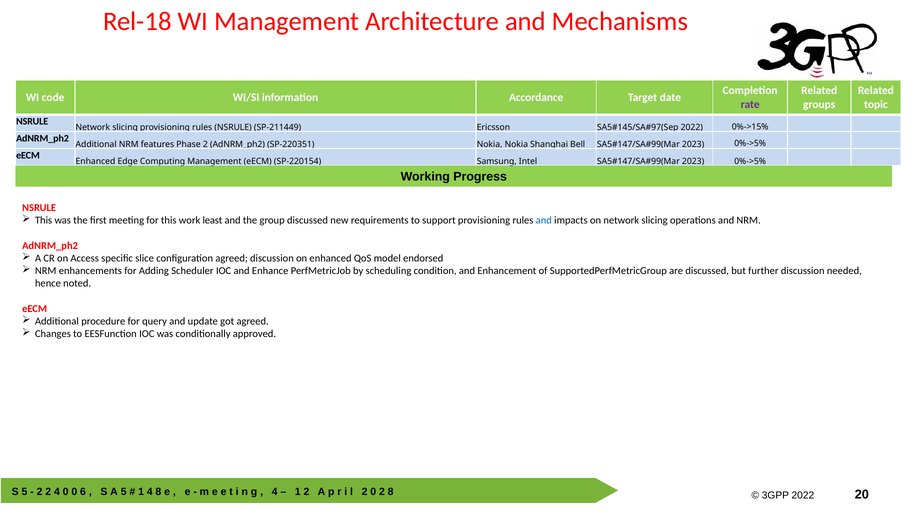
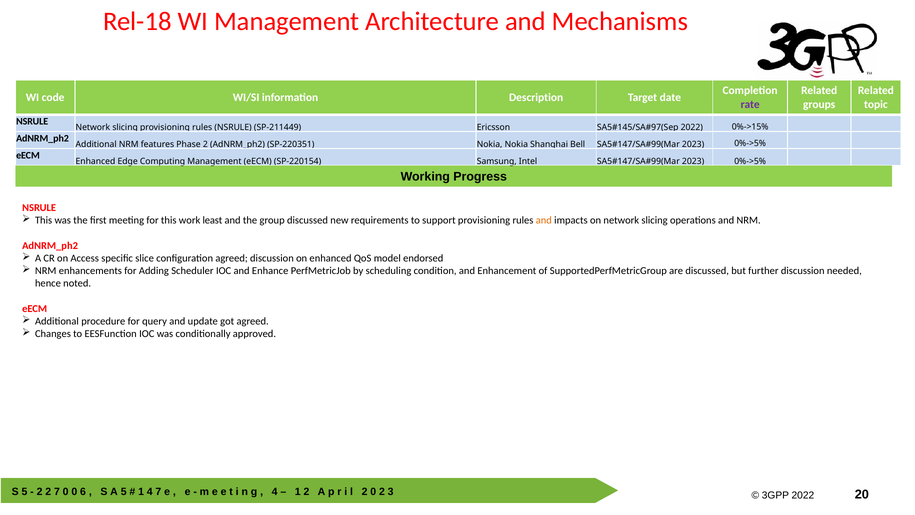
Accordance: Accordance -> Description (536, 97)
and colour: blue -> orange (544, 220)
2 4: 4 -> 7 (57, 491)
8: 8 -> 7 (158, 491)
2 8: 8 -> 3 (391, 491)
